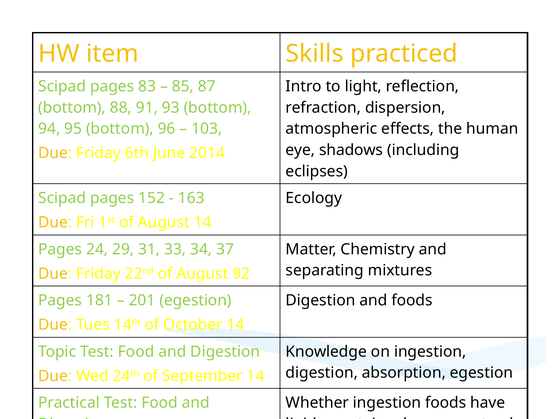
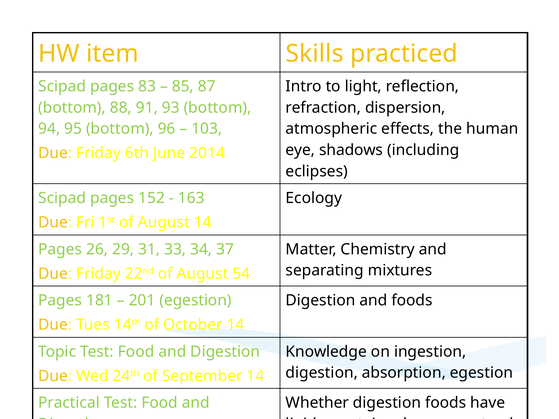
24: 24 -> 26 (97, 249)
92: 92 -> 54 (241, 274)
Whether ingestion: ingestion -> digestion (387, 403)
